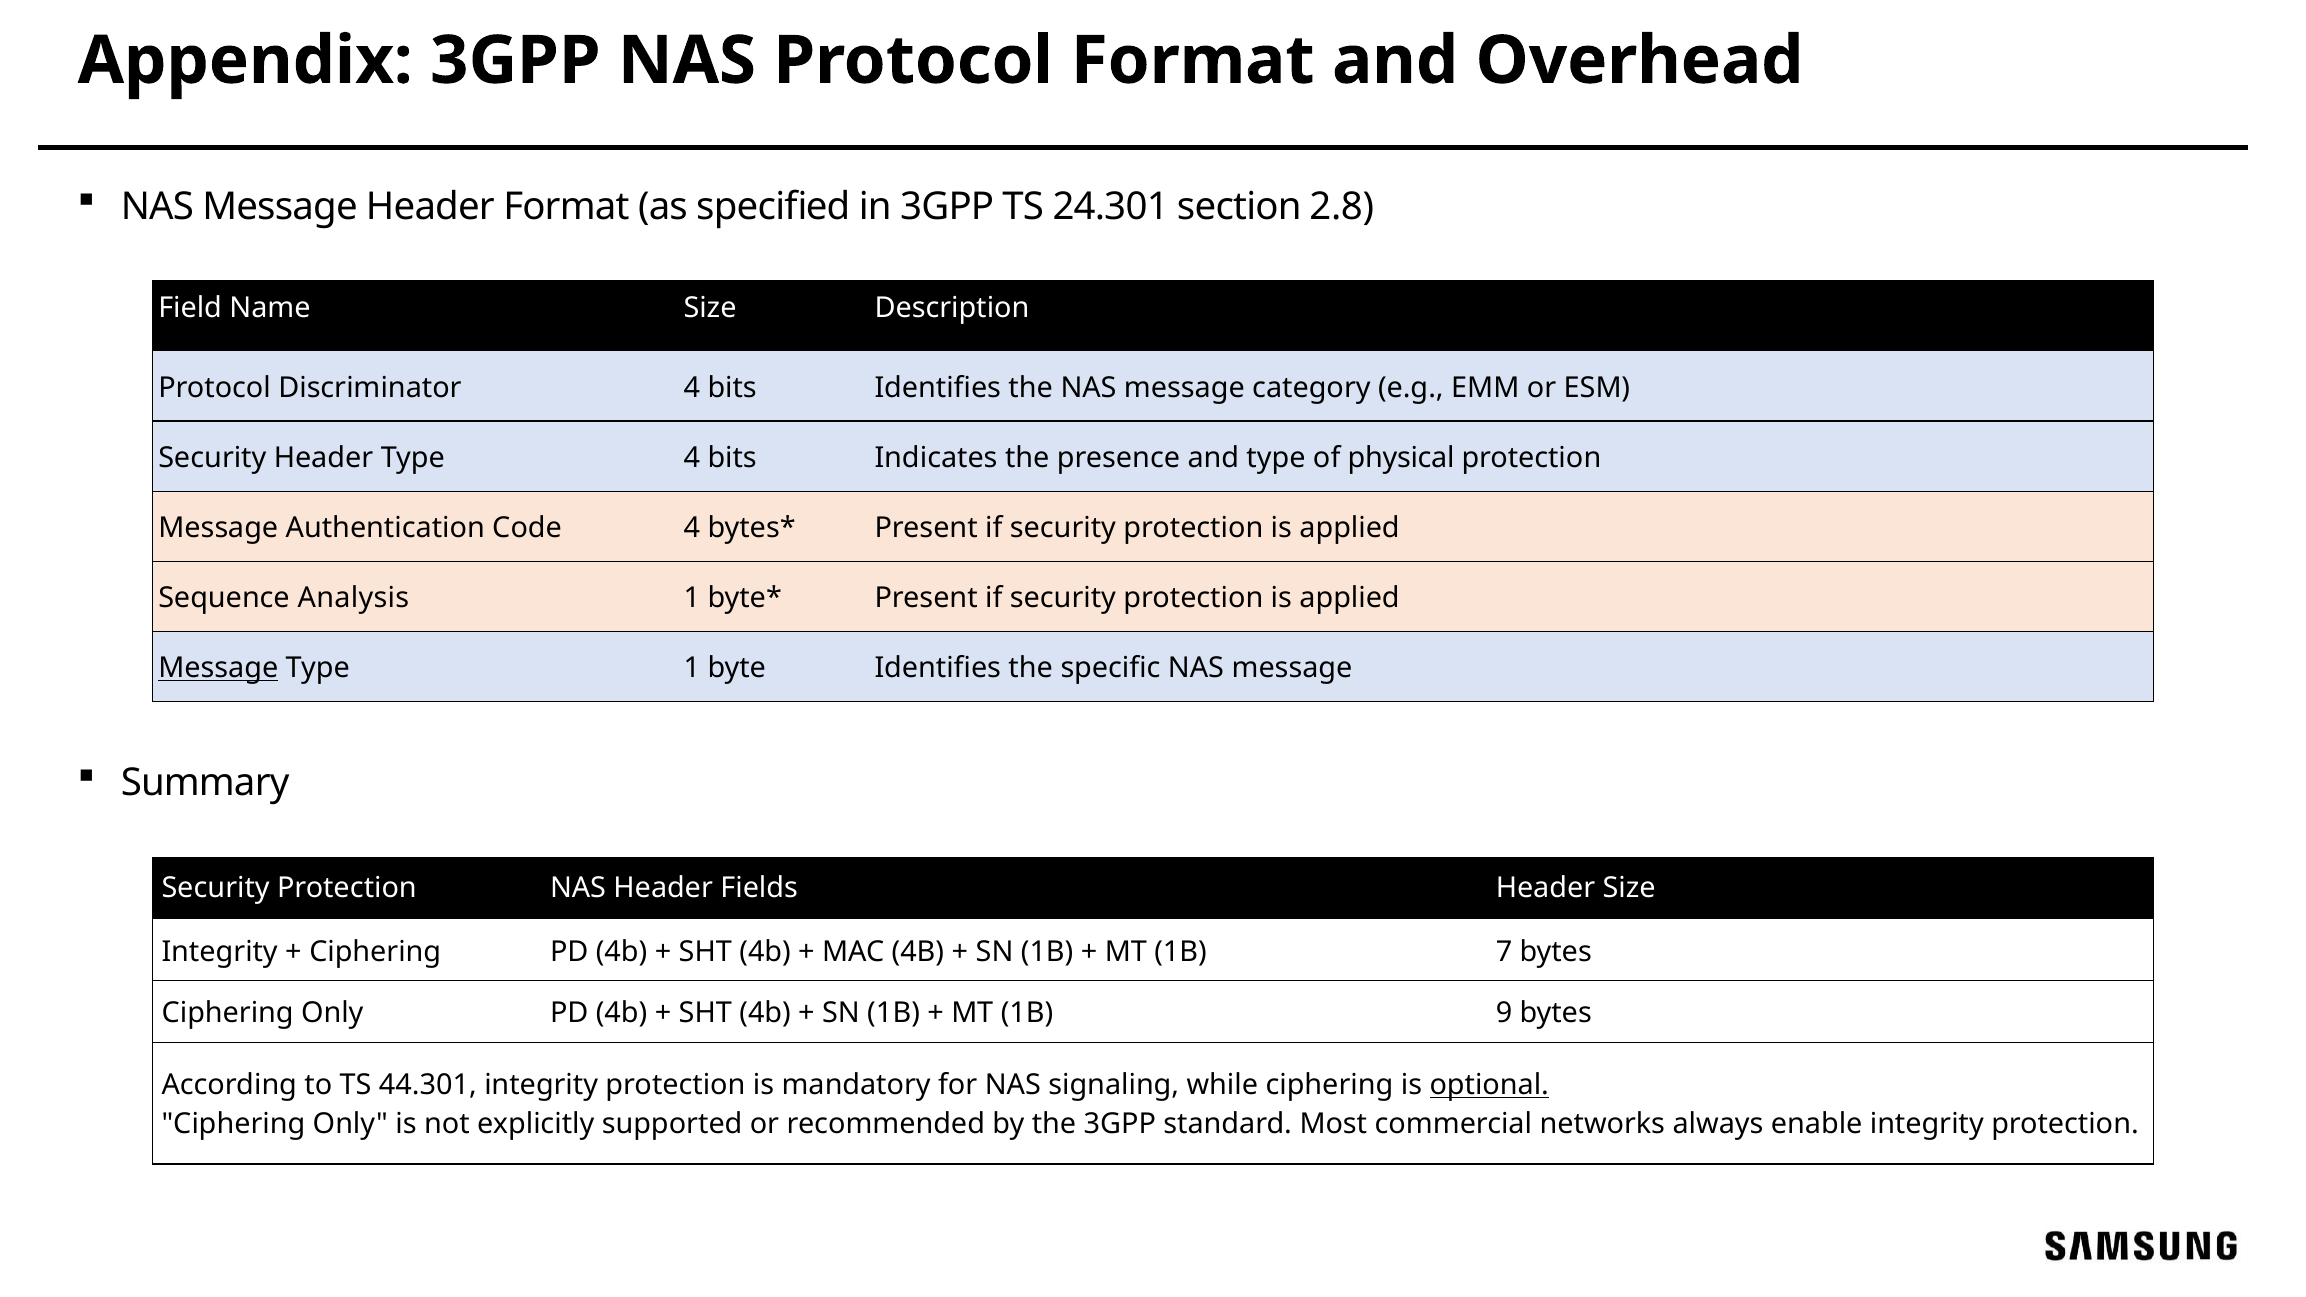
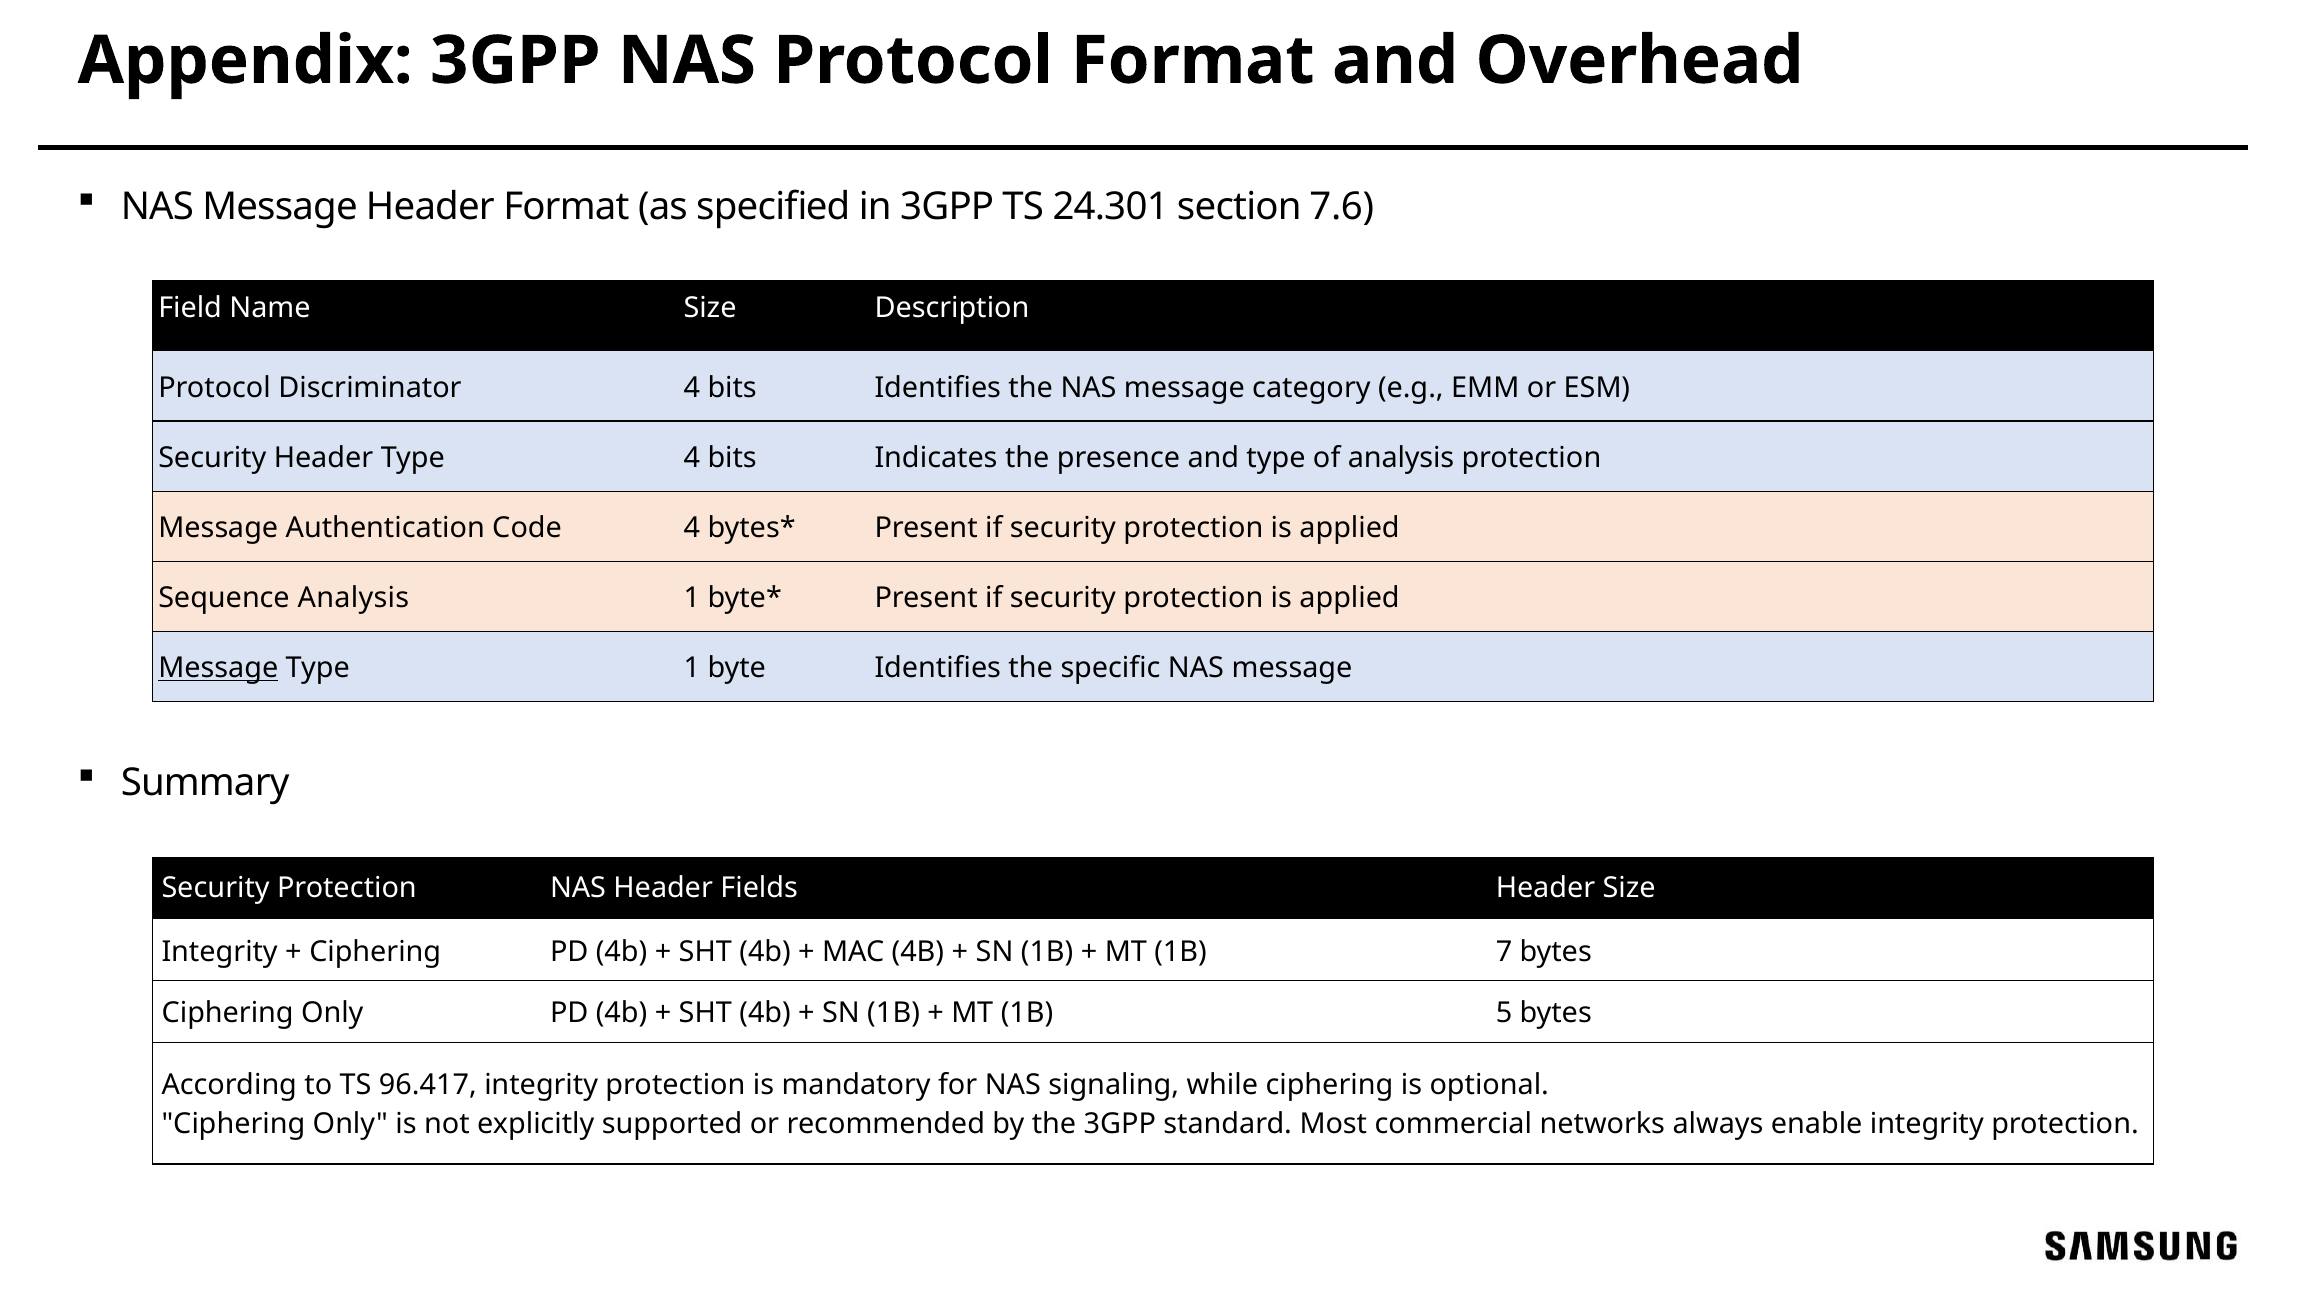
2.8: 2.8 -> 7.6 (1342, 207)
of physical: physical -> analysis (1401, 458)
9: 9 -> 5 (1504, 1013)
44.301: 44.301 -> 96.417 (428, 1085)
optional underline: present -> none (1489, 1085)
